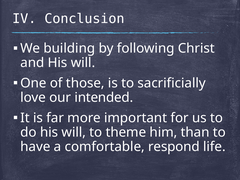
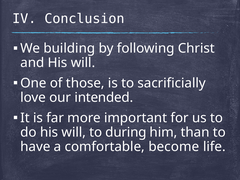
theme: theme -> during (126, 132)
respond: respond -> become (174, 147)
